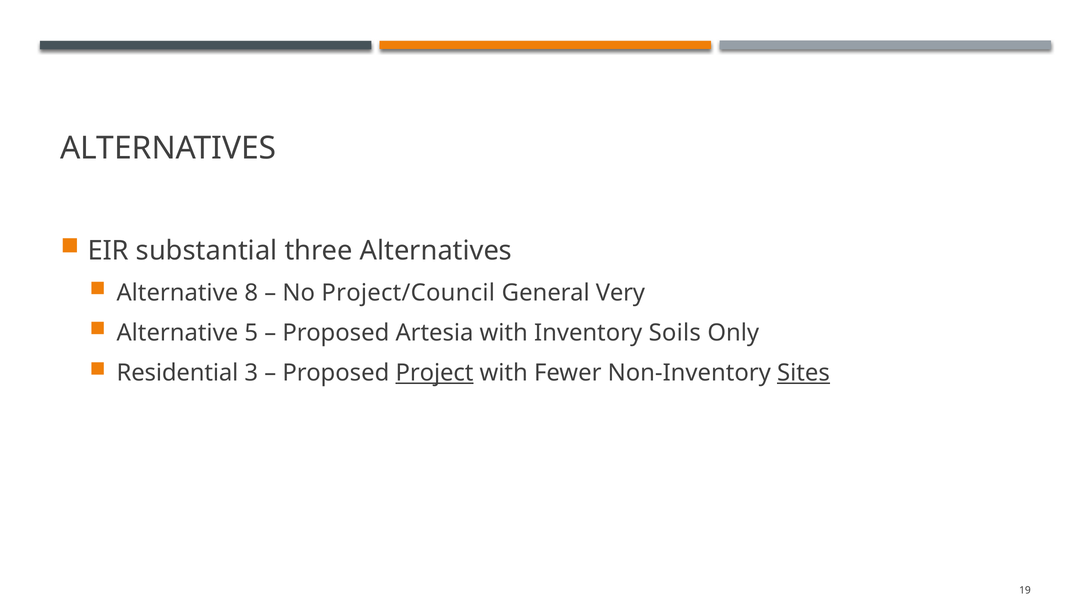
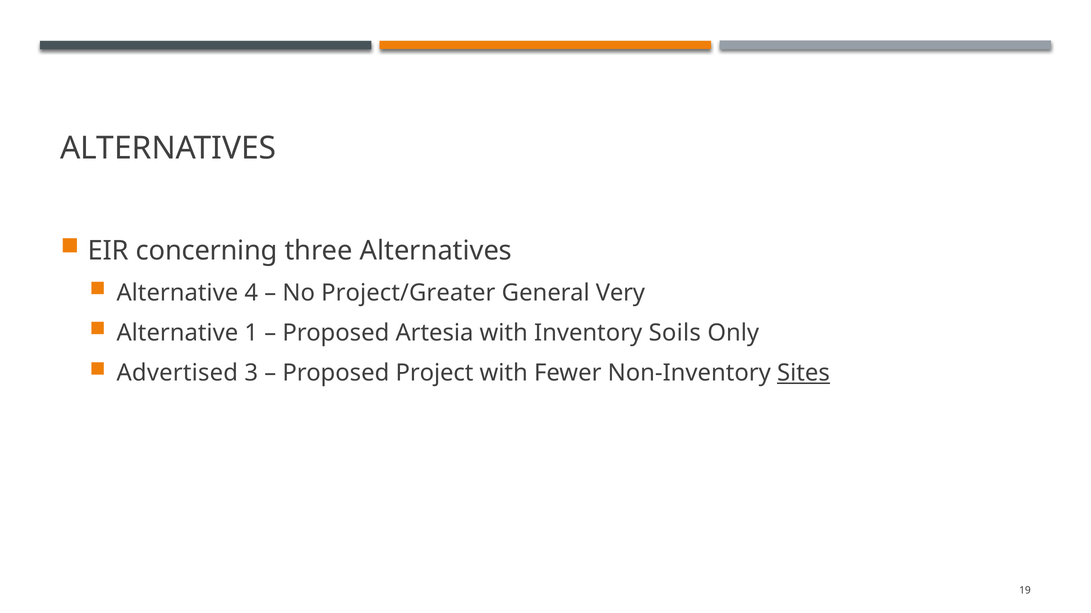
substantial: substantial -> concerning (207, 251)
8: 8 -> 4 (251, 293)
Project/Council: Project/Council -> Project/Greater (408, 293)
5: 5 -> 1 (251, 333)
Residential: Residential -> Advertised (177, 373)
Project underline: present -> none (434, 373)
